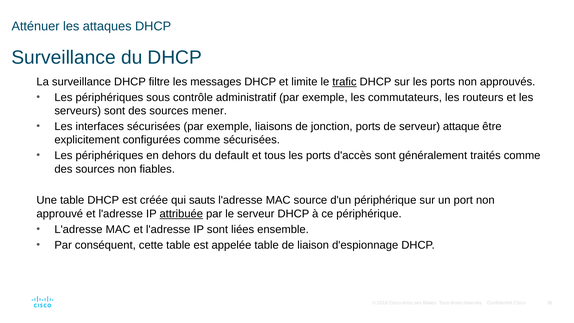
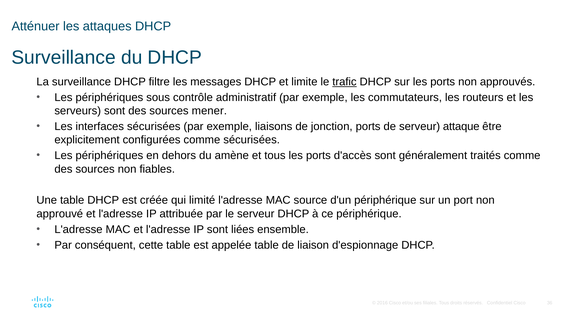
default: default -> amène (232, 156)
sauts: sauts -> limité (202, 200)
attribuée underline: present -> none (181, 214)
